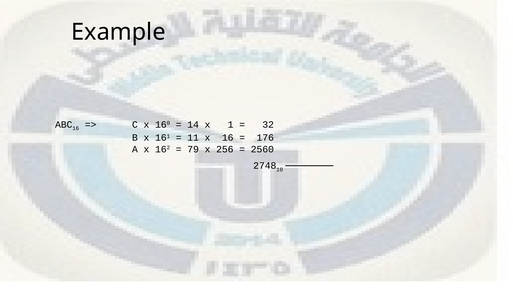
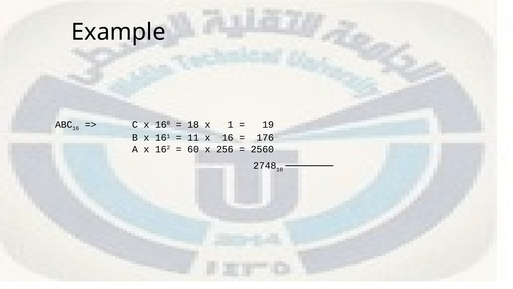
14: 14 -> 18 (193, 124)
32: 32 -> 19 (268, 124)
79: 79 -> 60 (193, 149)
